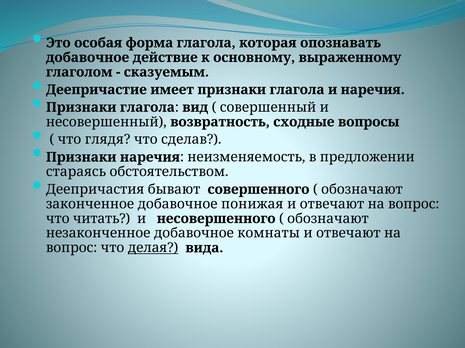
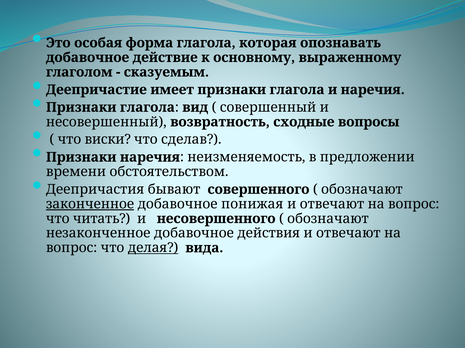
глядя: глядя -> виски (108, 140)
стараясь: стараясь -> времени (76, 172)
законченное underline: none -> present (90, 204)
комнаты: комнаты -> действия (269, 234)
